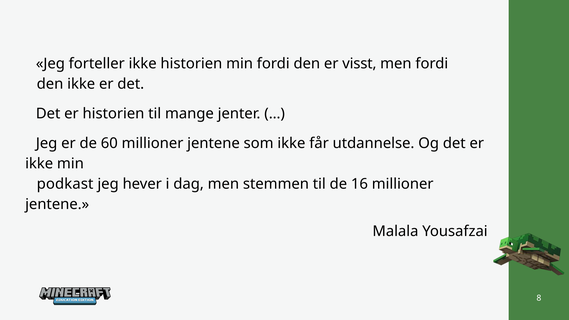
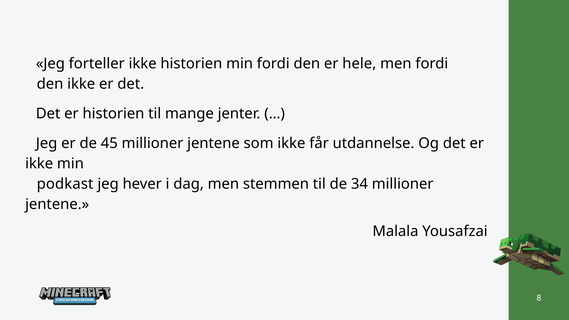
visst: visst -> hele (359, 64)
60: 60 -> 45 (109, 143)
16: 16 -> 34 (359, 184)
